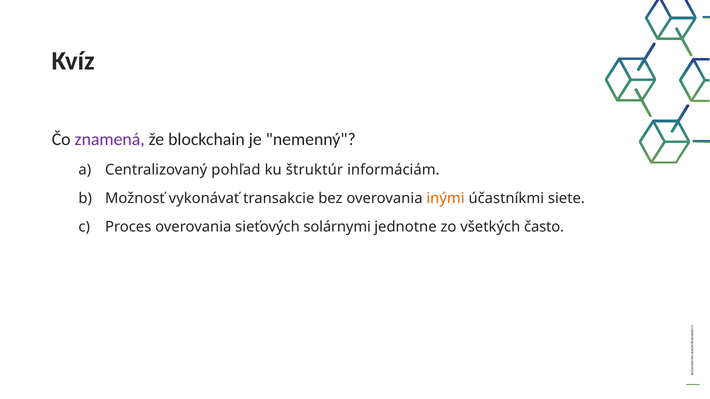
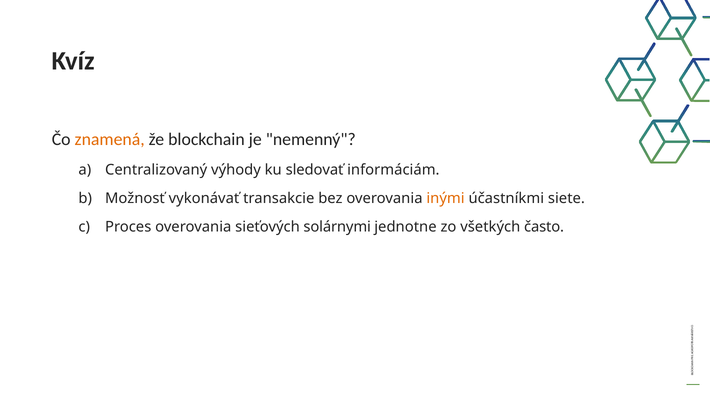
znamená colour: purple -> orange (110, 140)
pohľad: pohľad -> výhody (236, 170)
štruktúr: štruktúr -> sledovať (315, 170)
